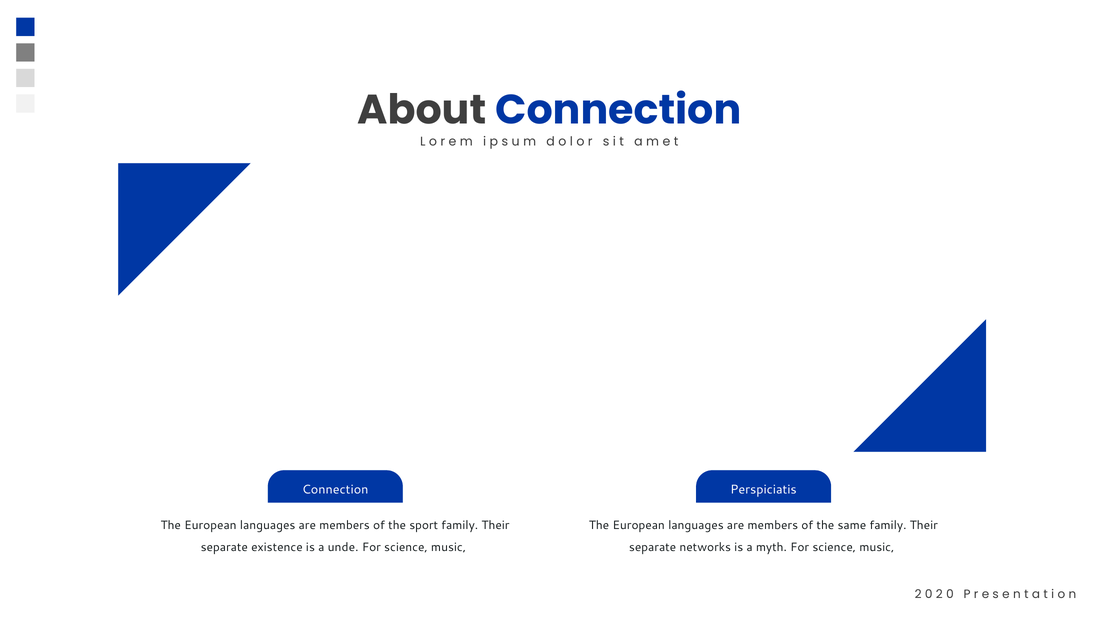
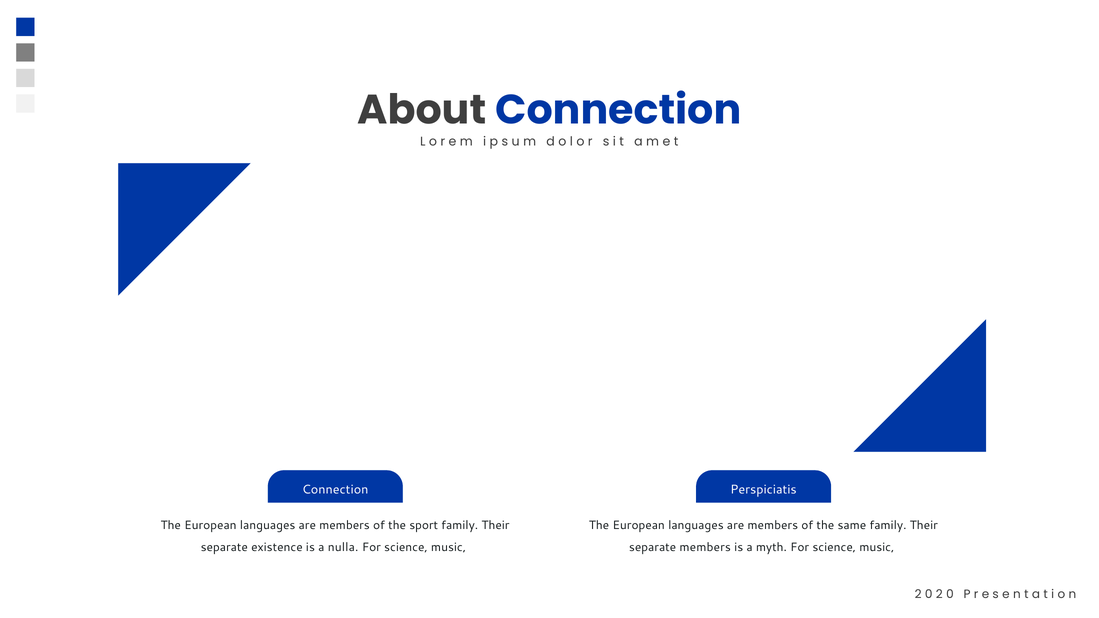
unde: unde -> nulla (343, 547)
separate networks: networks -> members (705, 547)
